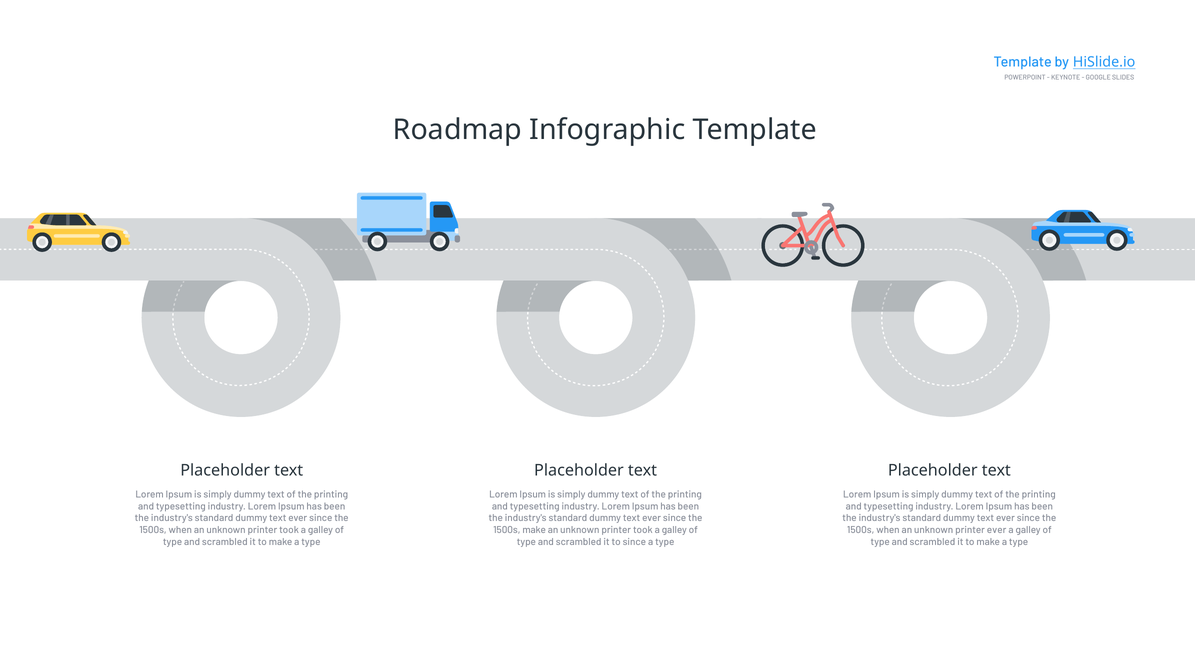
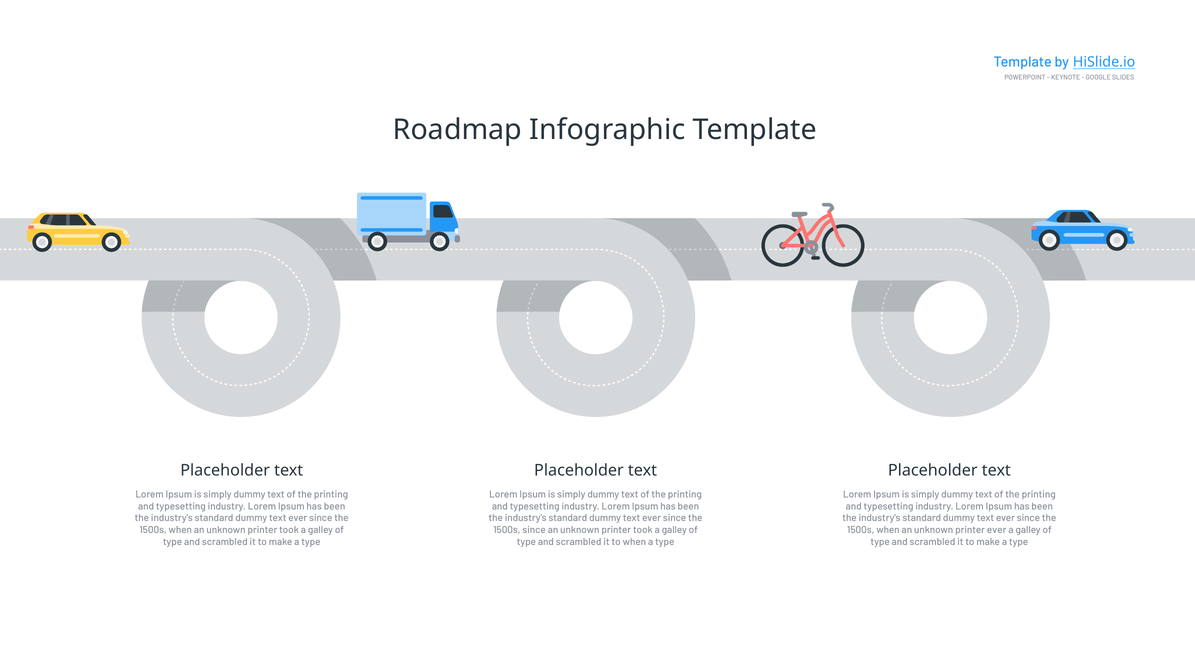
1500s make: make -> since (534, 530)
to since: since -> when (634, 542)
